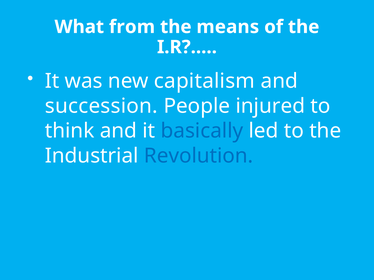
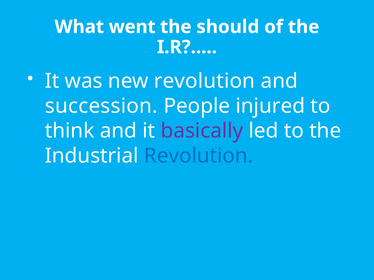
from: from -> went (132, 27)
means: means -> should (228, 27)
new capitalism: capitalism -> revolution (204, 81)
basically colour: blue -> purple (202, 131)
